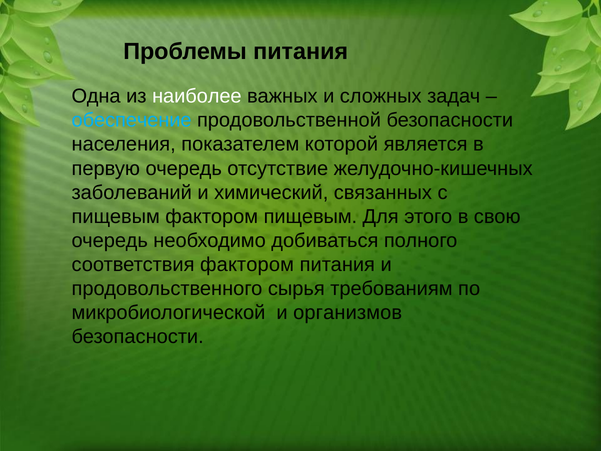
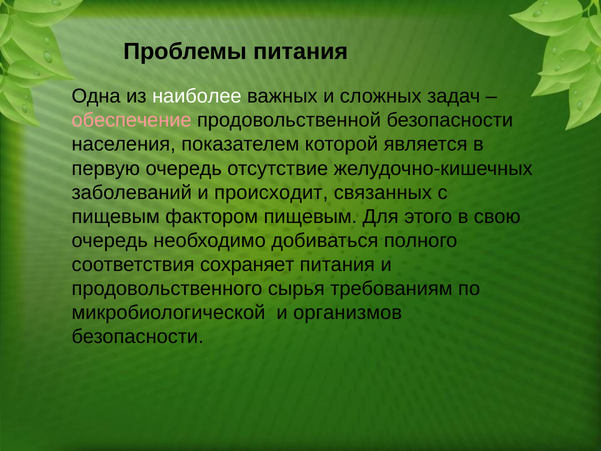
обеспечение colour: light blue -> pink (132, 120)
химический: химический -> происходит (271, 192)
соответствия фактором: фактором -> сохраняет (247, 264)
